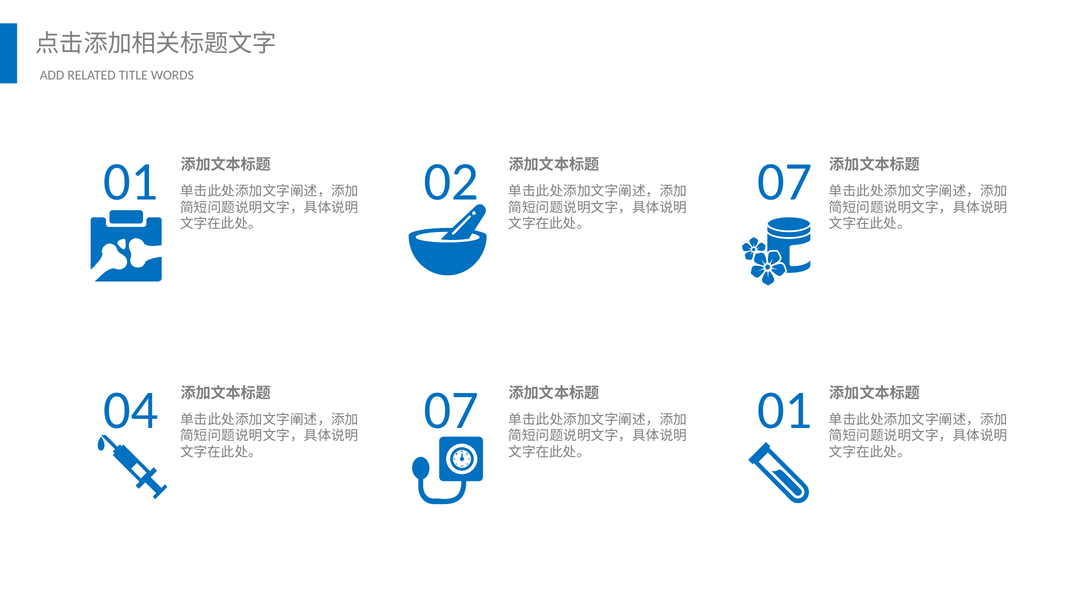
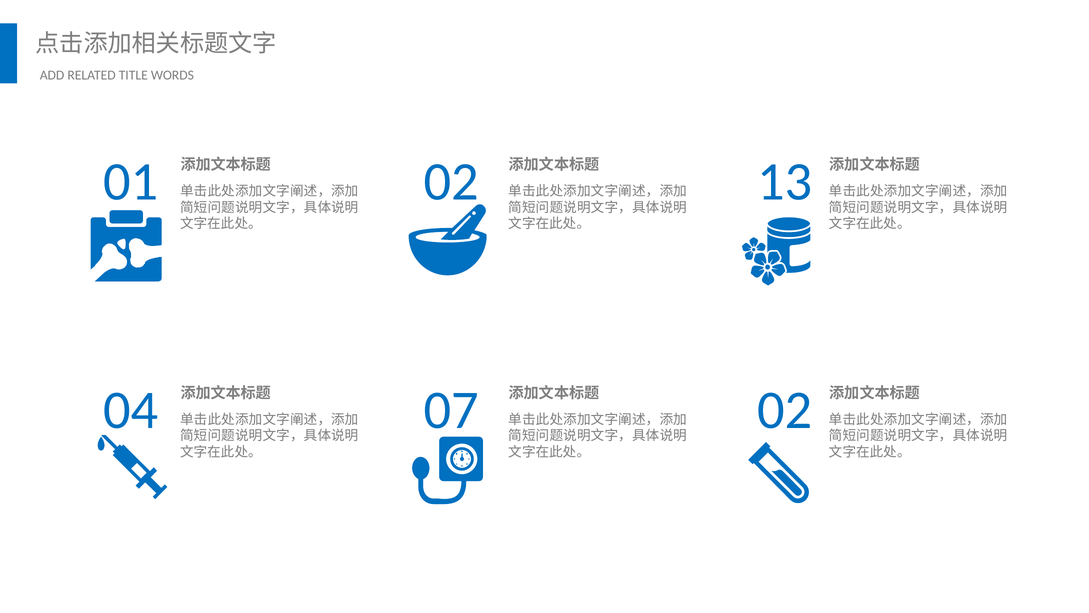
07: 07 -> 13 (785, 182)
01: 01 -> 02 (785, 410)
